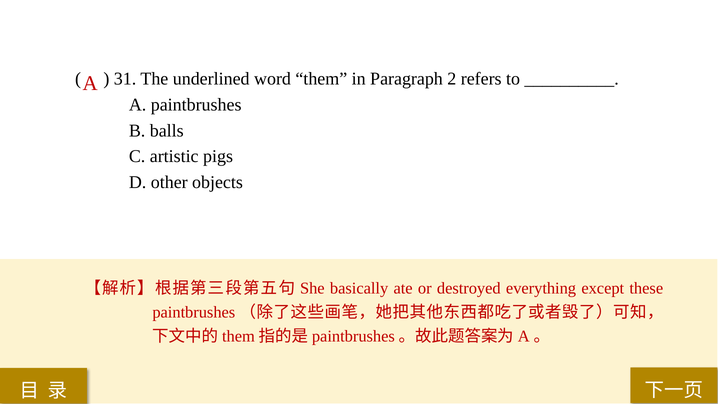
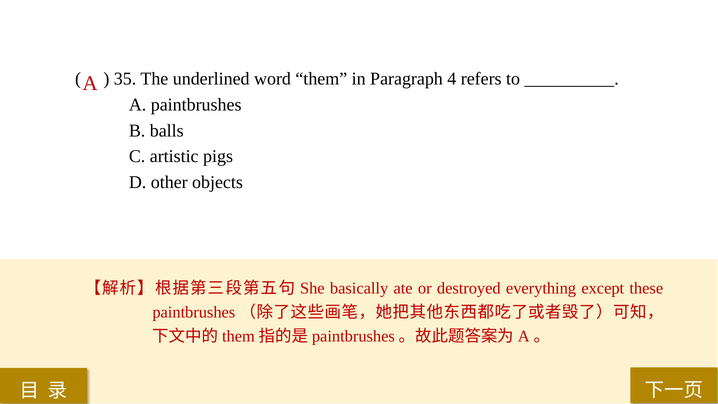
31: 31 -> 35 (125, 79)
2: 2 -> 4 (452, 79)
